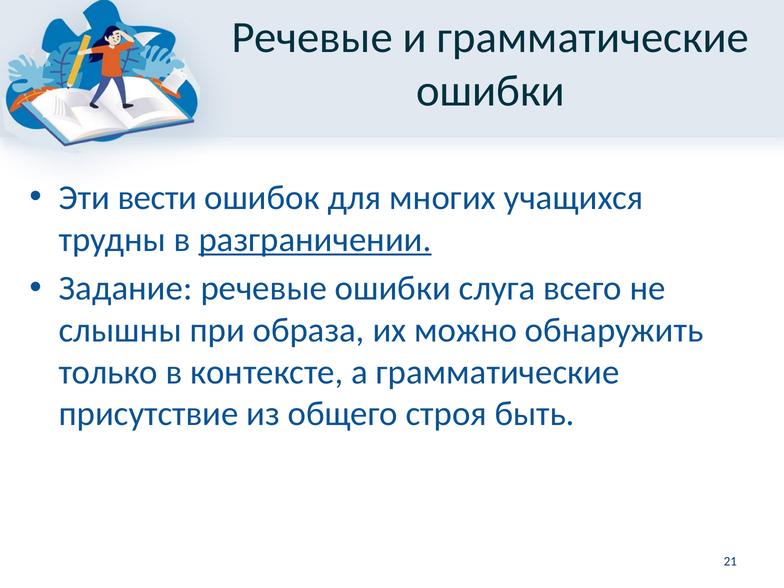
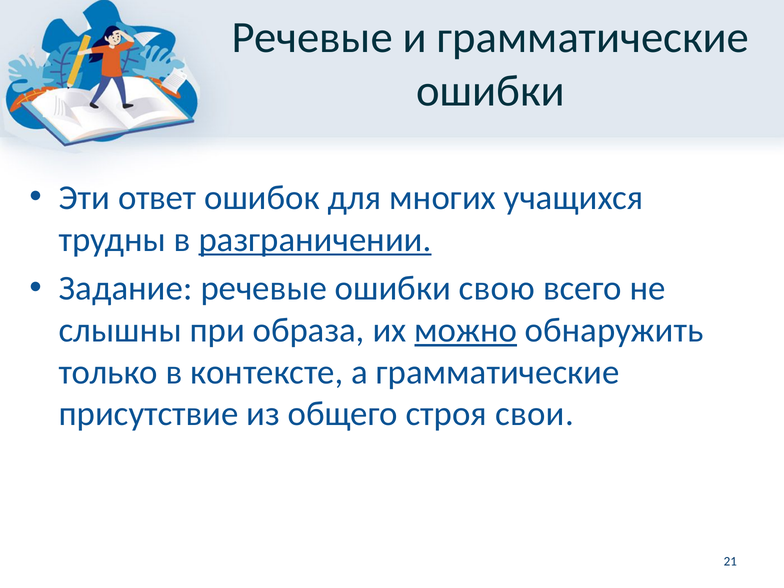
вести: вести -> ответ (157, 198)
слуга: слуга -> свою (497, 288)
можно underline: none -> present (466, 330)
быть: быть -> свои (535, 414)
